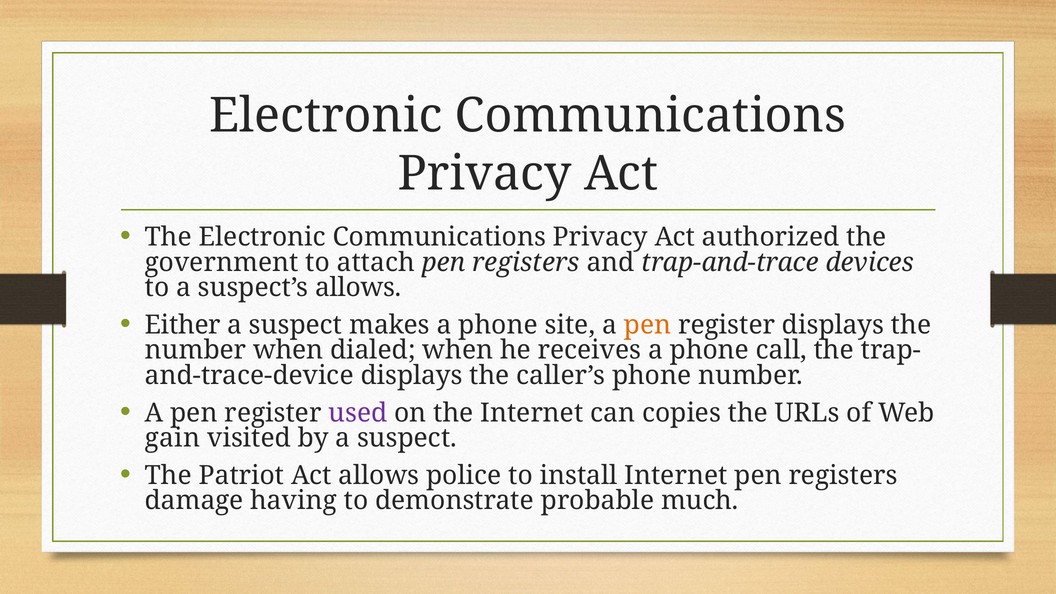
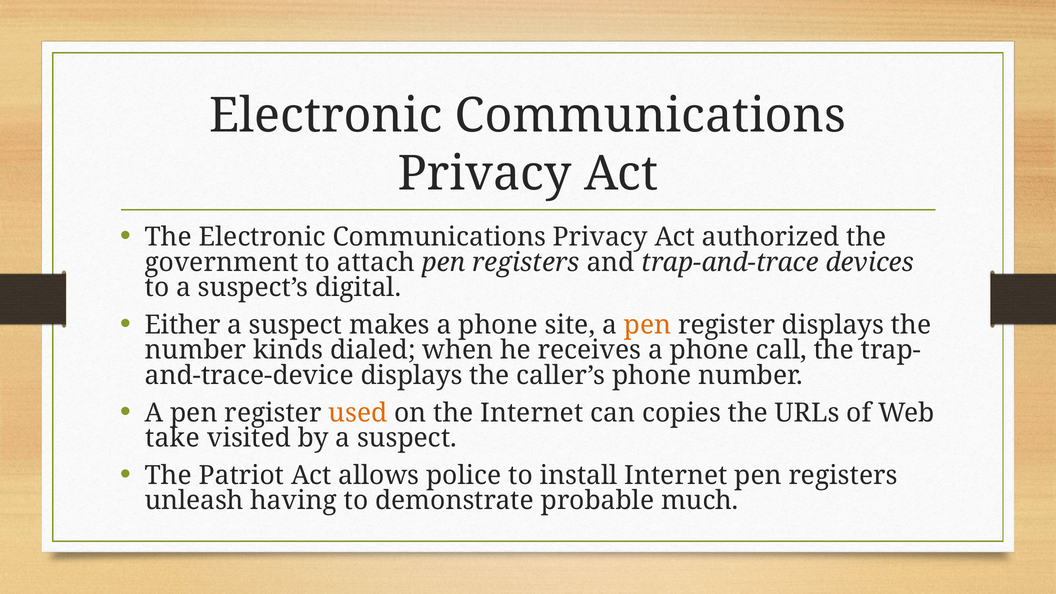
suspect’s allows: allows -> digital (358, 288)
number when: when -> kinds (288, 350)
used colour: purple -> orange (358, 413)
gain: gain -> take (173, 438)
damage: damage -> unleash (194, 501)
